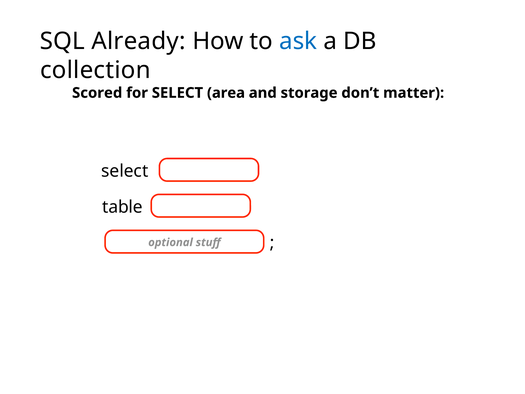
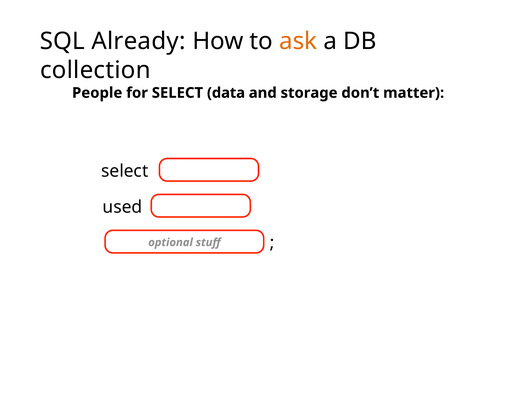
ask colour: blue -> orange (298, 41)
Scored: Scored -> People (97, 93)
area: area -> data (226, 93)
table: table -> used (122, 207)
